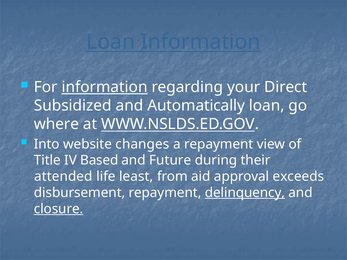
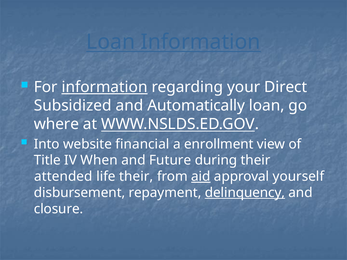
changes: changes -> financial (142, 144)
a repayment: repayment -> enrollment (219, 144)
Based: Based -> When (99, 160)
life least: least -> their (136, 177)
aid underline: none -> present (201, 177)
exceeds: exceeds -> yourself (298, 177)
closure underline: present -> none (59, 209)
